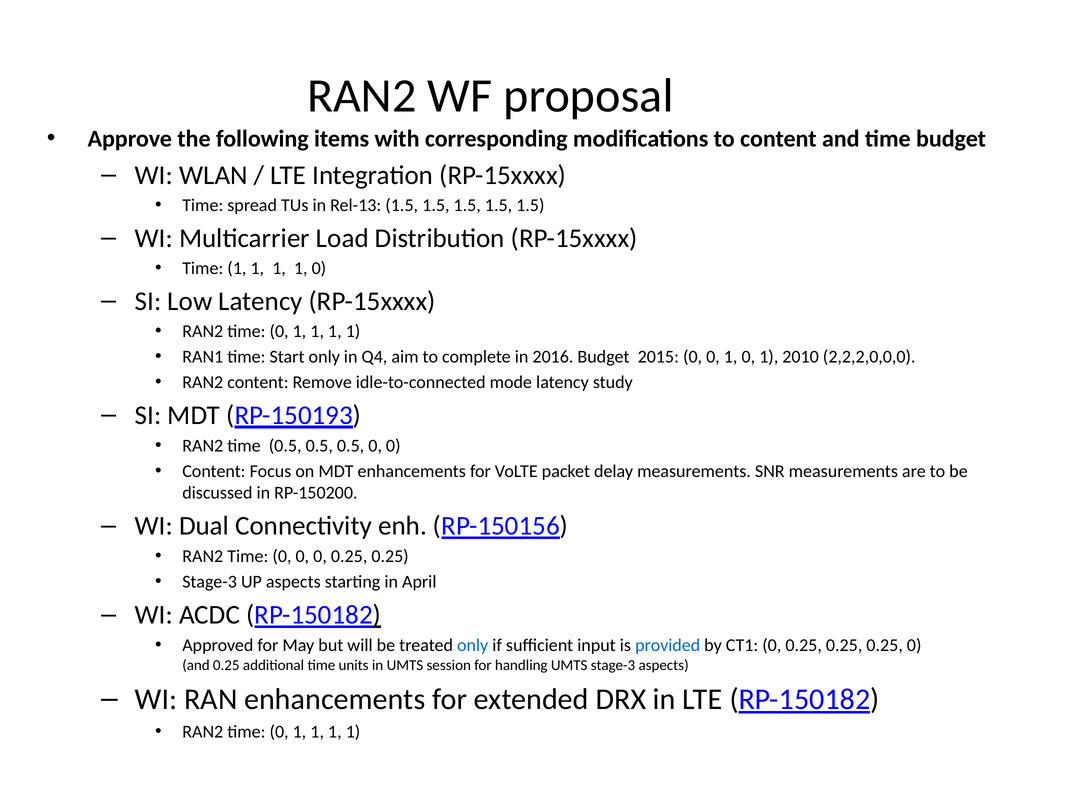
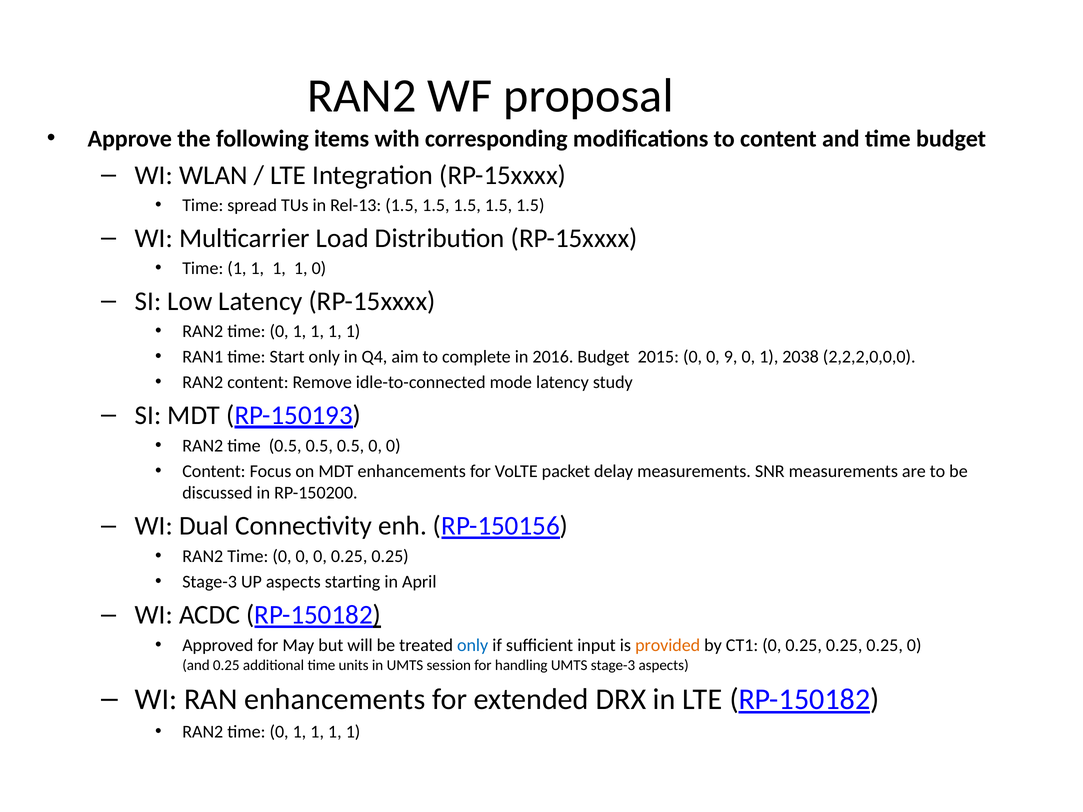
0 0 1: 1 -> 9 (731, 357)
2010: 2010 -> 2038 (801, 357)
provided colour: blue -> orange (668, 646)
